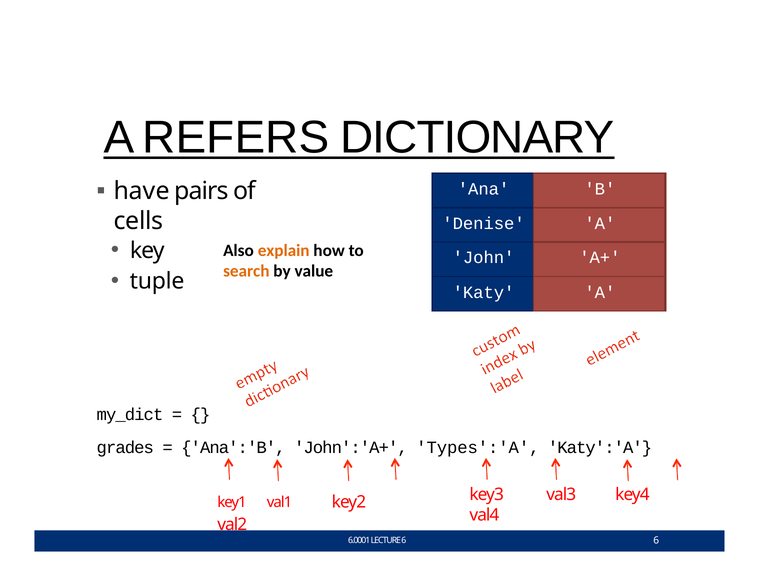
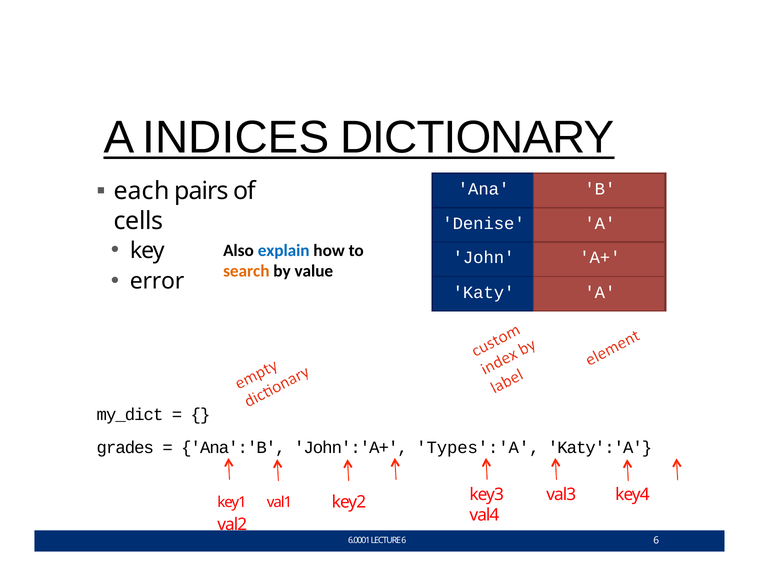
REFERS: REFERS -> INDICES (236, 138)
have: have -> each (142, 191)
explain colour: orange -> blue (284, 251)
tuple: tuple -> error (157, 282)
